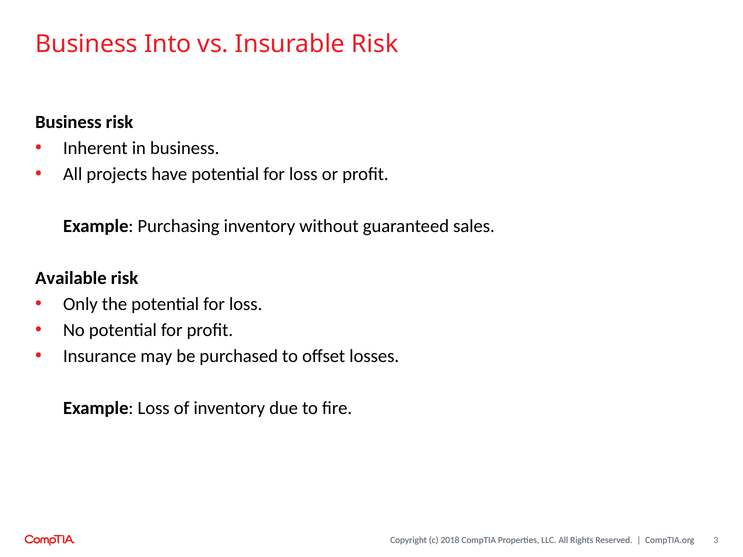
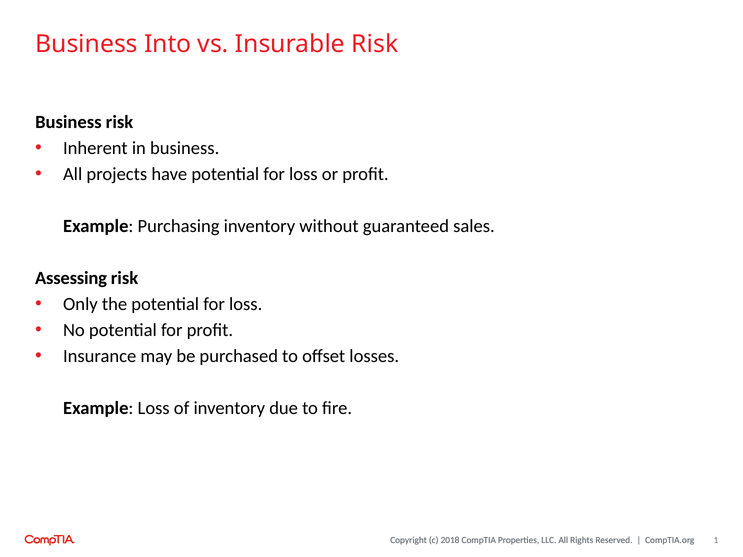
Available: Available -> Assessing (71, 278)
3: 3 -> 1 (716, 540)
